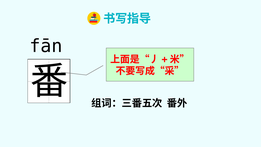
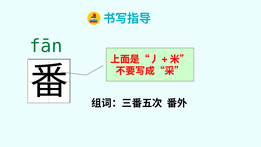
fān colour: black -> green (46, 46)
